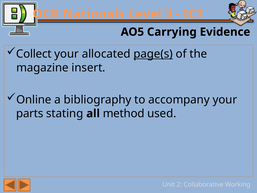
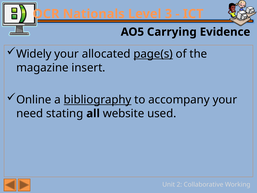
Collect: Collect -> Widely (34, 54)
bibliography underline: none -> present (98, 100)
parts: parts -> need (30, 113)
method: method -> website (124, 113)
